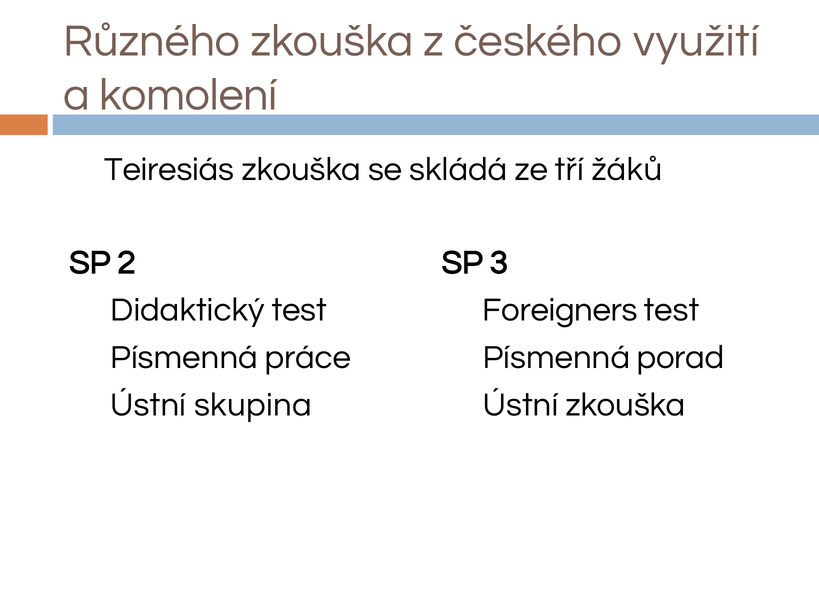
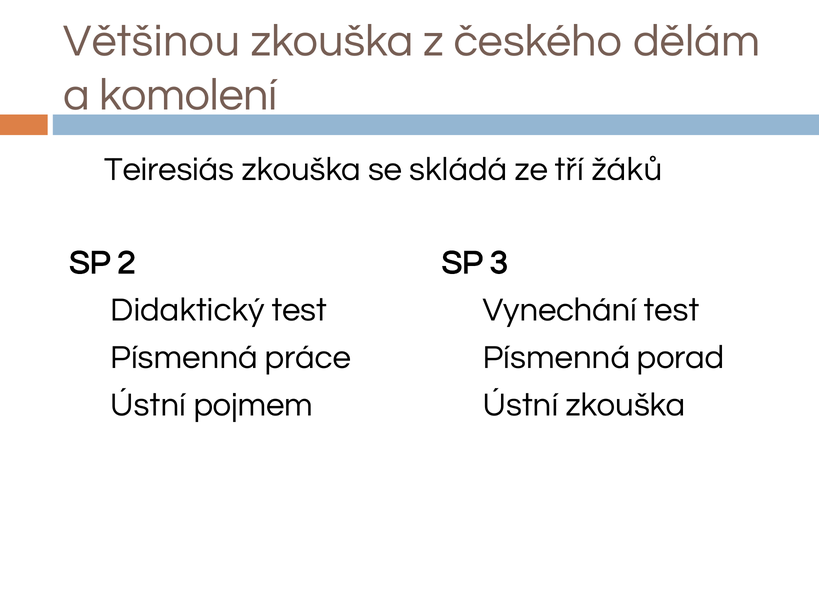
Různého: Různého -> Většinou (152, 41)
využití: využití -> dělám (697, 41)
Foreigners: Foreigners -> Vynechání (560, 310)
skupina: skupina -> pojmem (253, 405)
